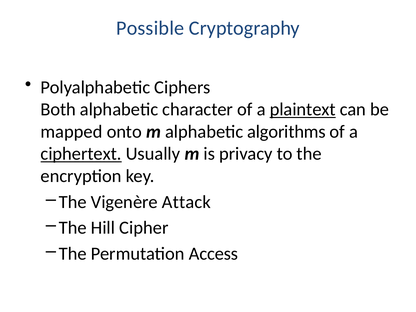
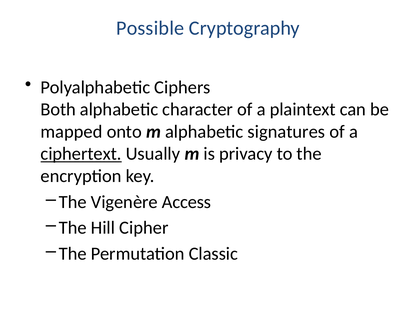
plaintext underline: present -> none (303, 109)
algorithms: algorithms -> signatures (286, 132)
Attack: Attack -> Access (186, 202)
Access: Access -> Classic (213, 254)
